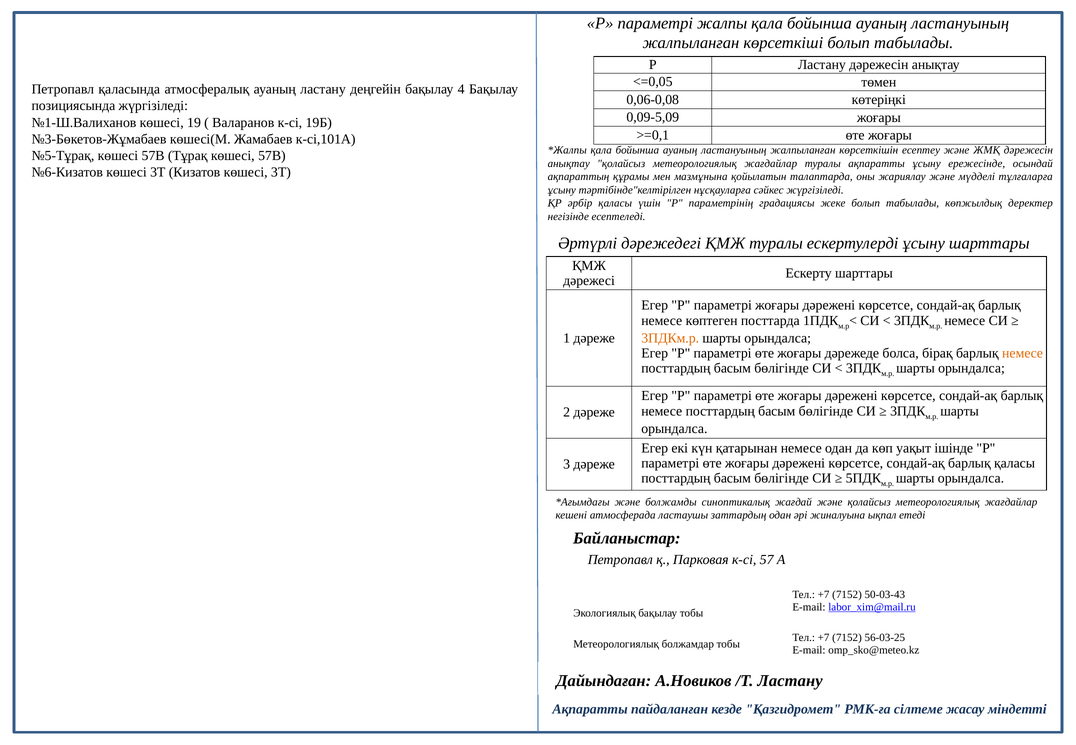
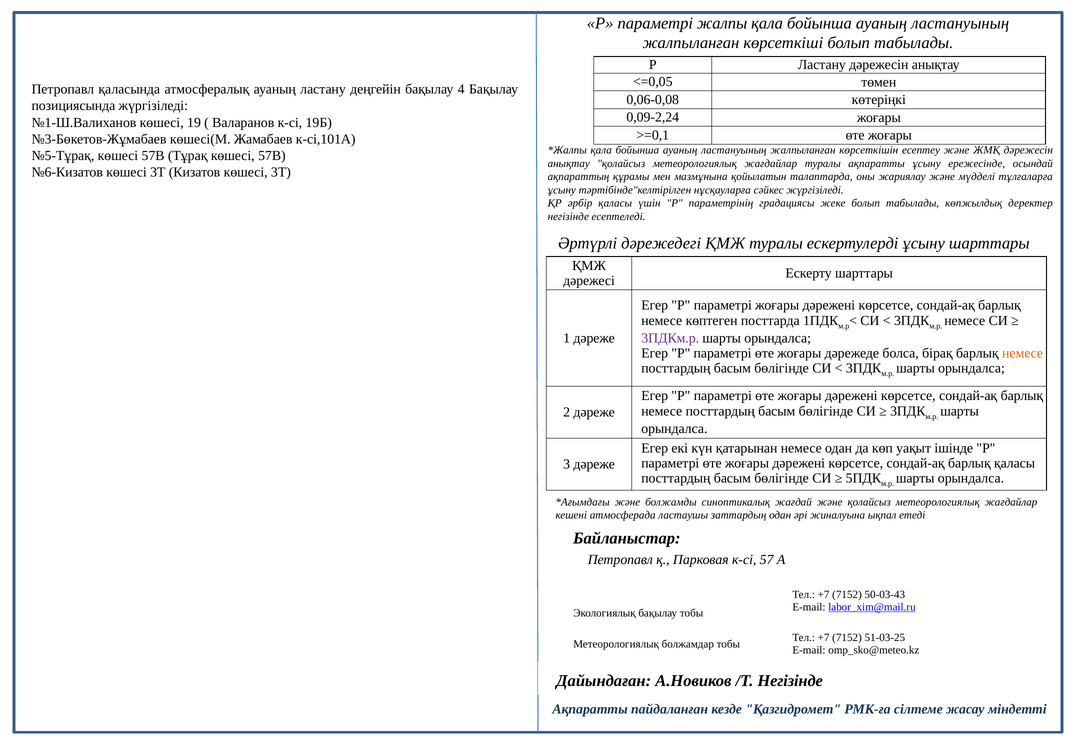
0,09-5,09: 0,09-5,09 -> 0,09-2,24 (653, 117)
3ПДКм.р colour: orange -> purple (670, 338)
56-03-25: 56-03-25 -> 51-03-25 (885, 638)
/Т Ластану: Ластану -> Негізінде (790, 681)
